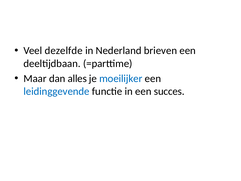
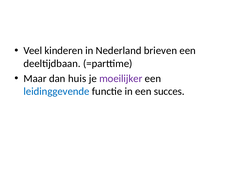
dezelfde: dezelfde -> kinderen (64, 51)
alles: alles -> huis (77, 78)
moeilijker colour: blue -> purple (121, 78)
